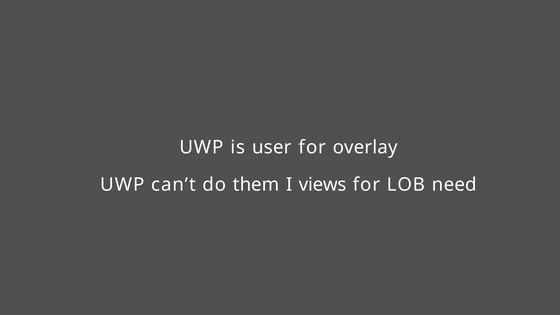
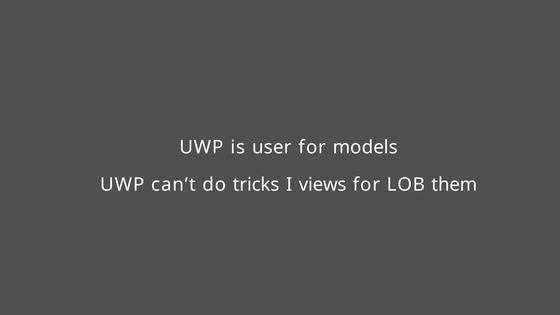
overlay: overlay -> models (365, 147)
them: them -> tricks (256, 185)
need: need -> them (455, 185)
